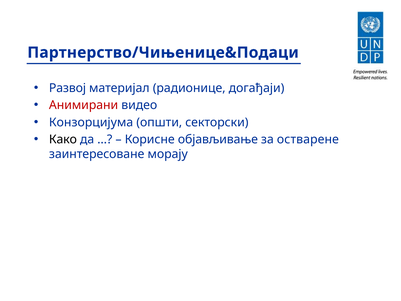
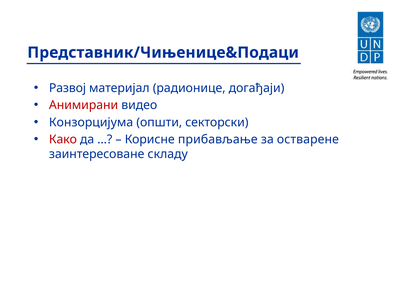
Партнерство/Чињенице&Подаци: Партнерство/Чињенице&Подаци -> Представник/Чињенице&Подаци (163, 53)
Како colour: black -> red (63, 139)
објављивање: објављивање -> прибављање (218, 139)
морају: морају -> складу (168, 154)
